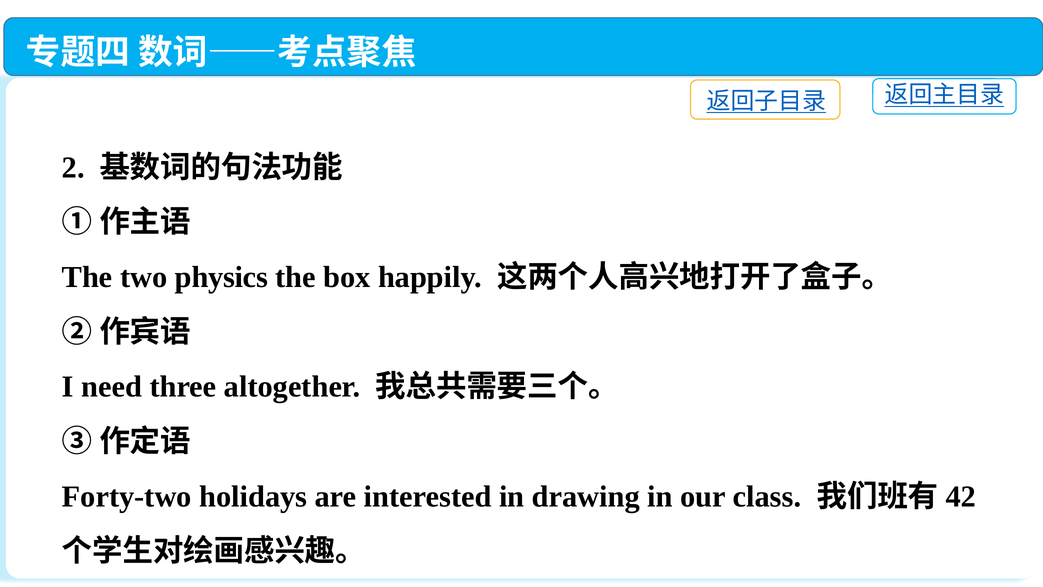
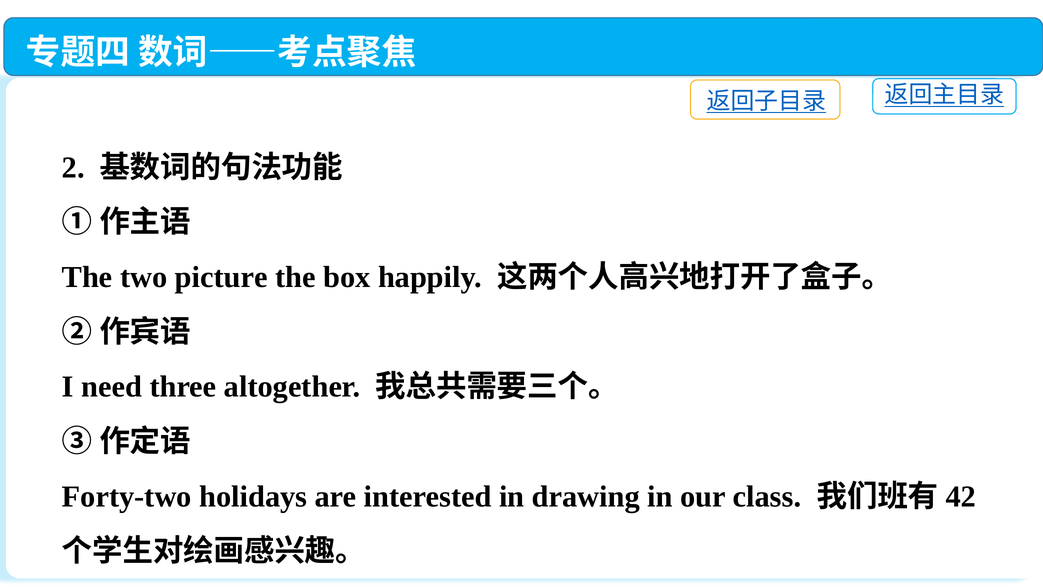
physics: physics -> picture (221, 277)
